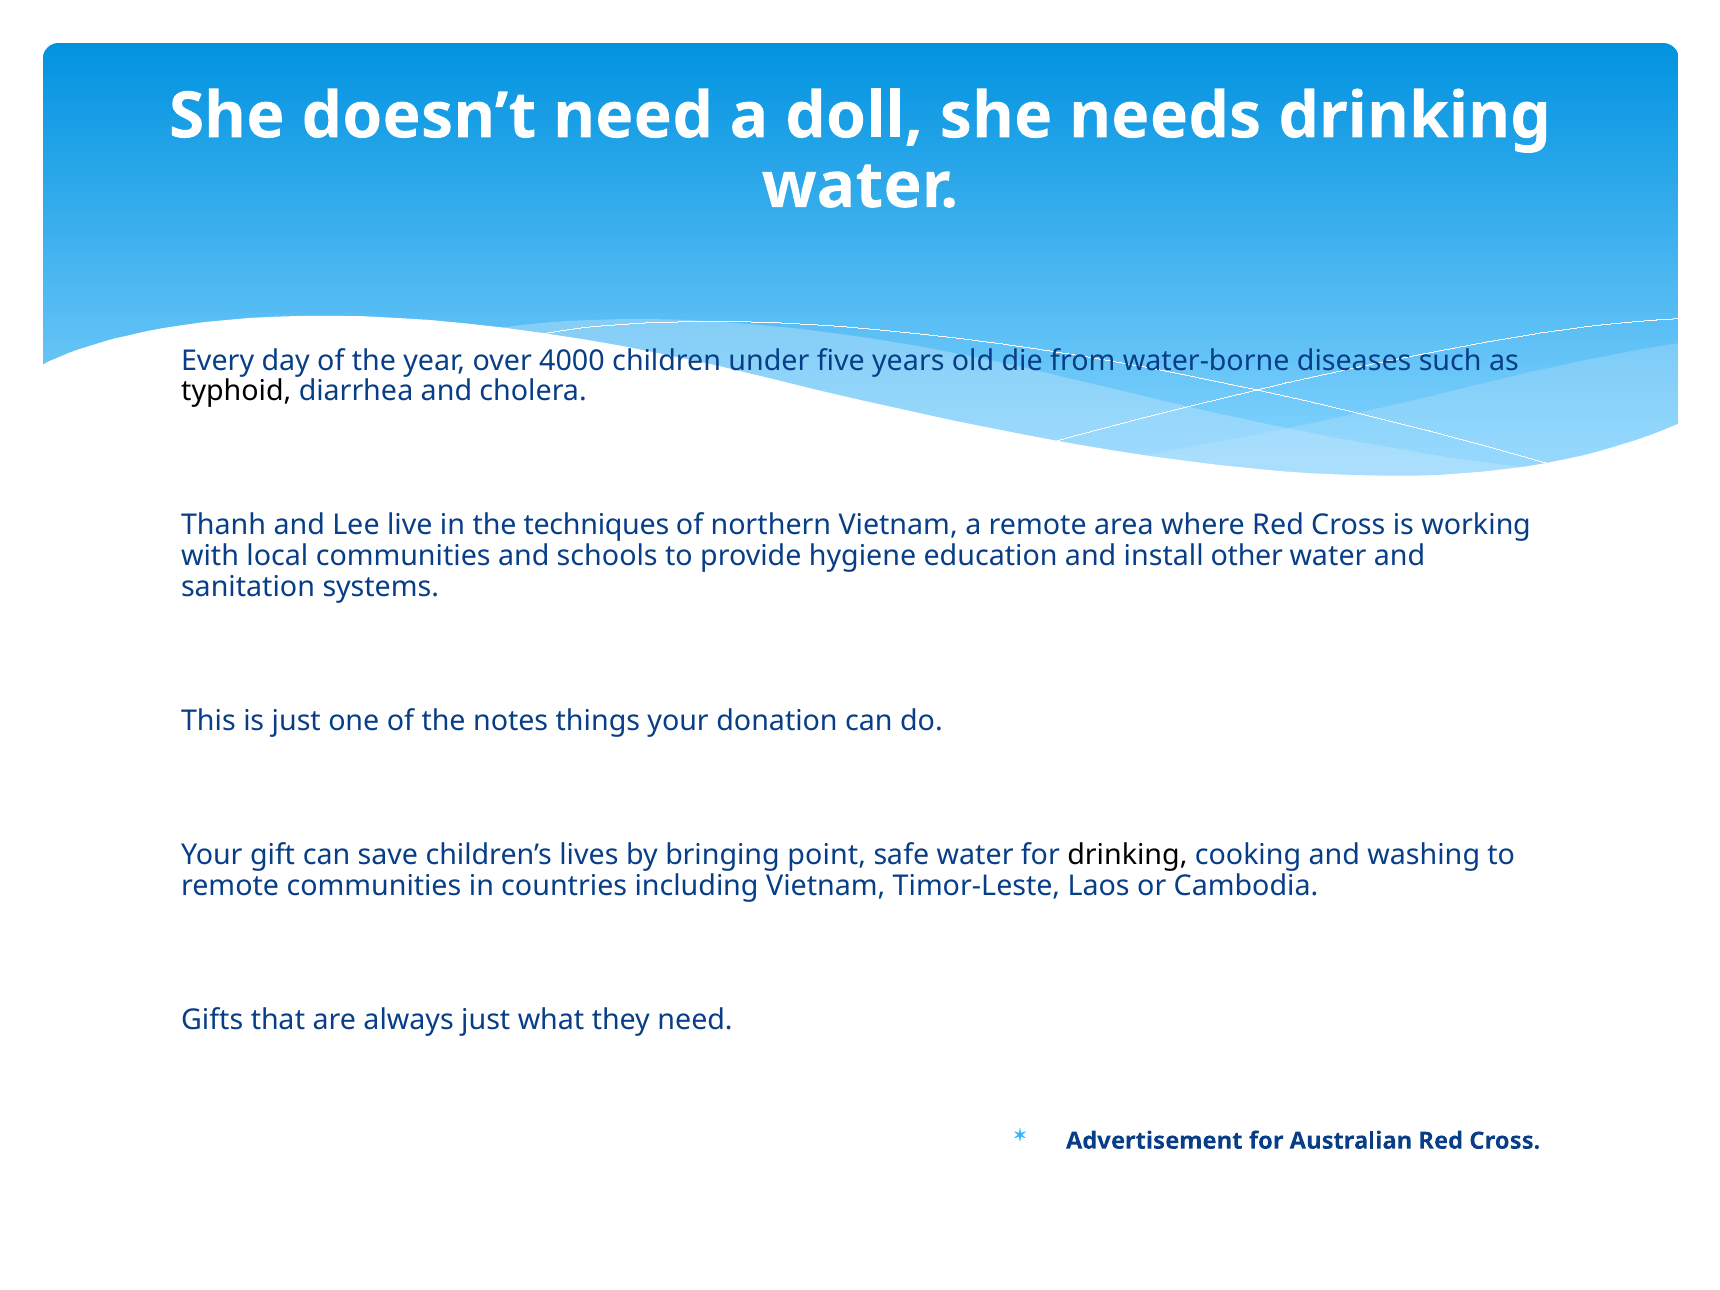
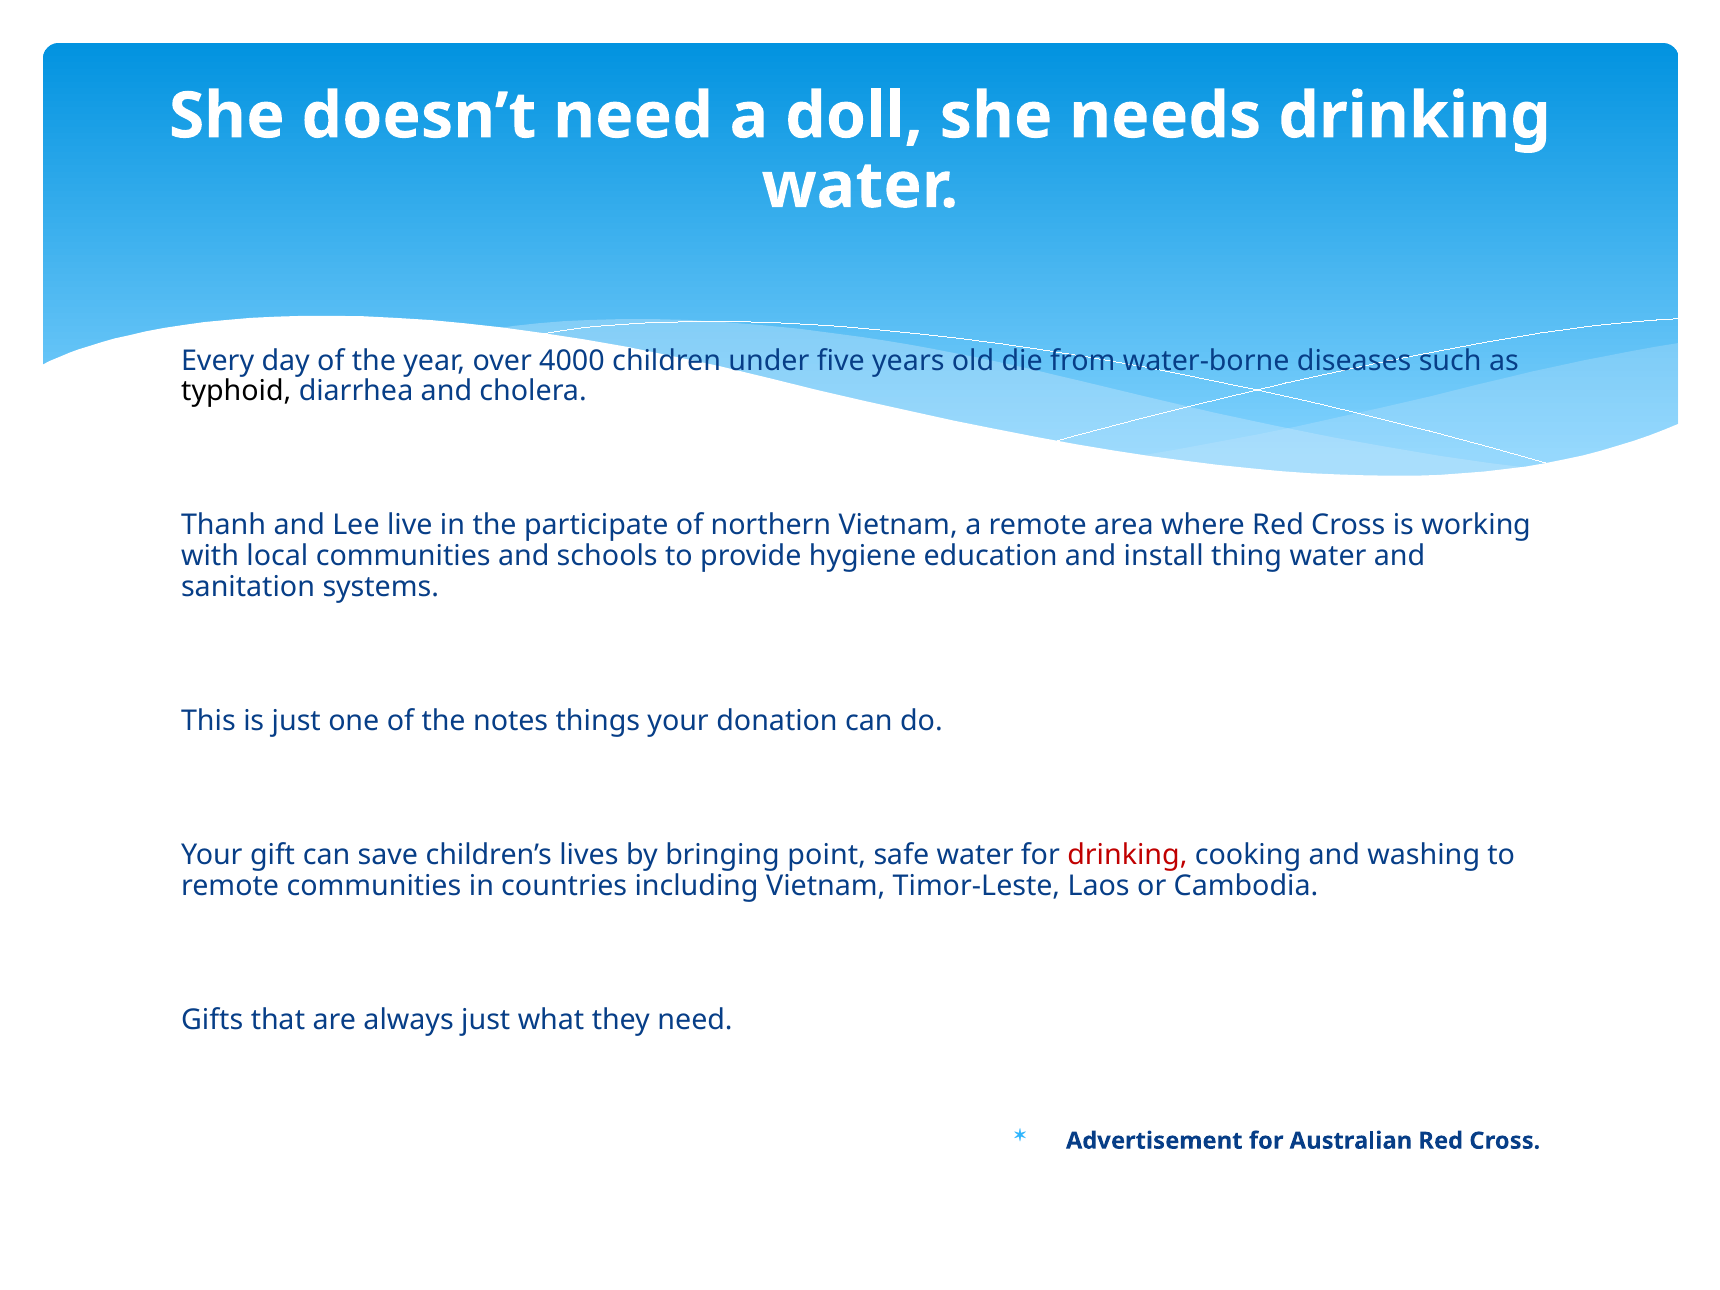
techniques: techniques -> participate (596, 526)
other: other -> thing (1247, 556)
drinking colour: black -> red (1127, 855)
